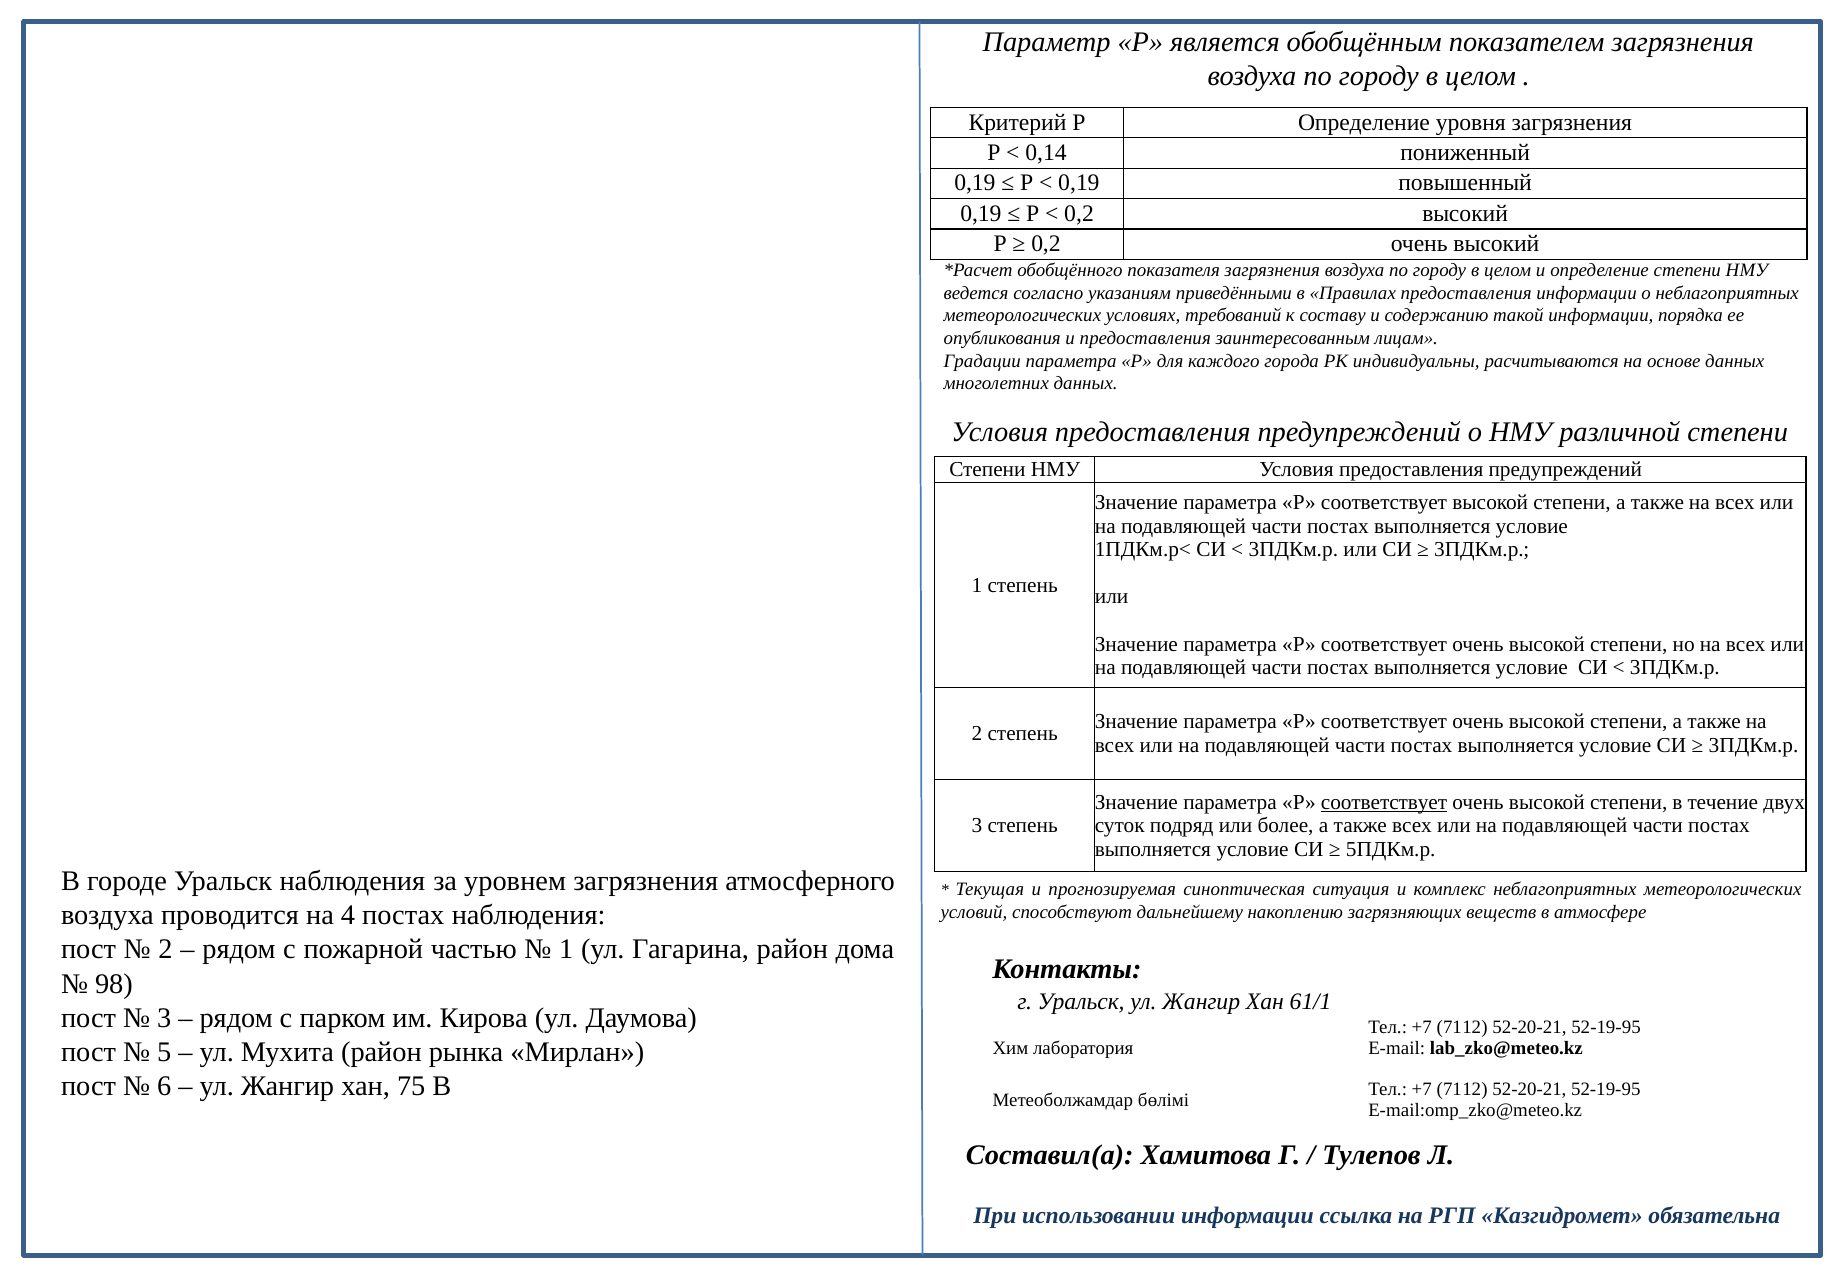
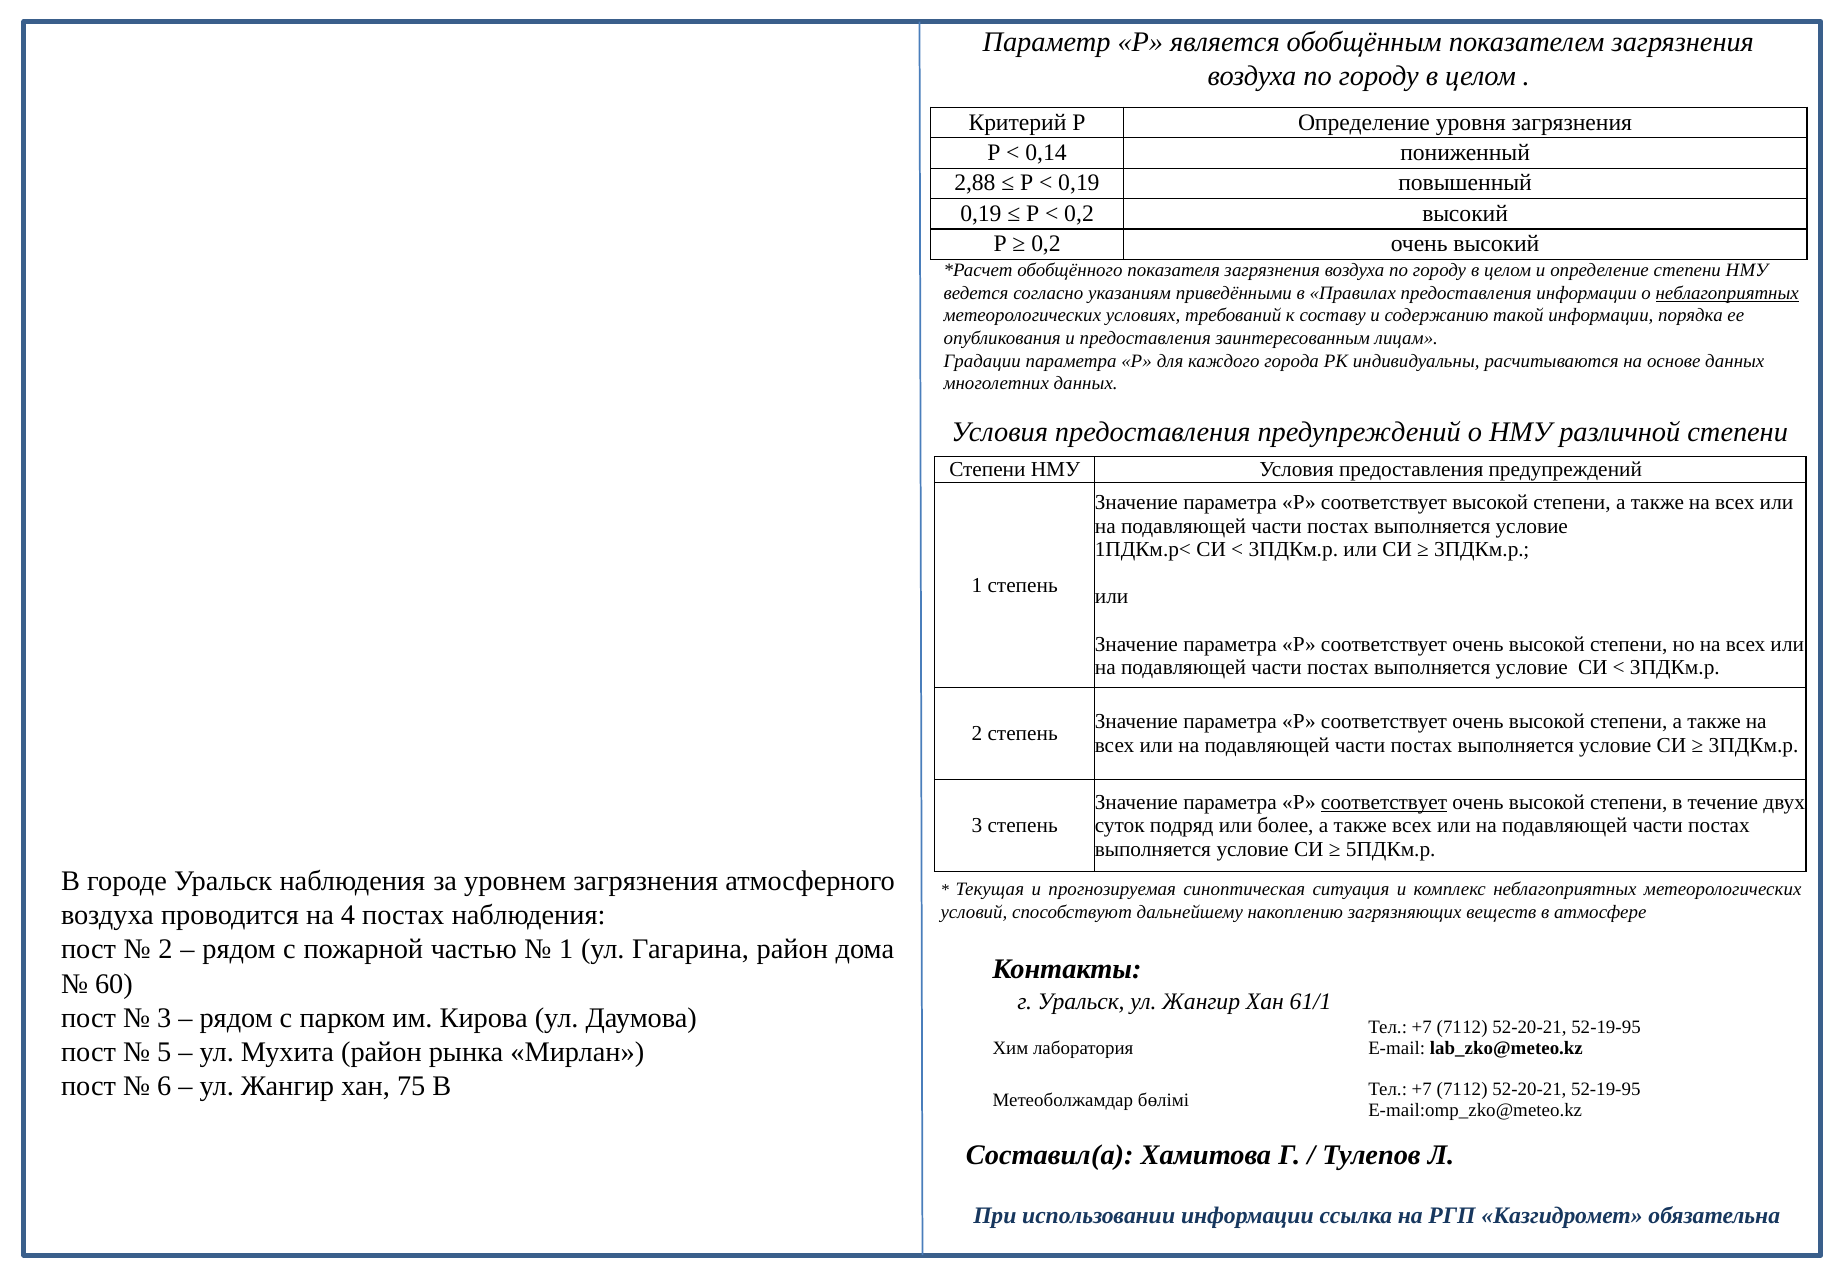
0,19: 0,19 -> 2,88 (975, 183)
неблагоприятных underline: none -> present (1727, 293)
98: 98 -> 60 (114, 984)
